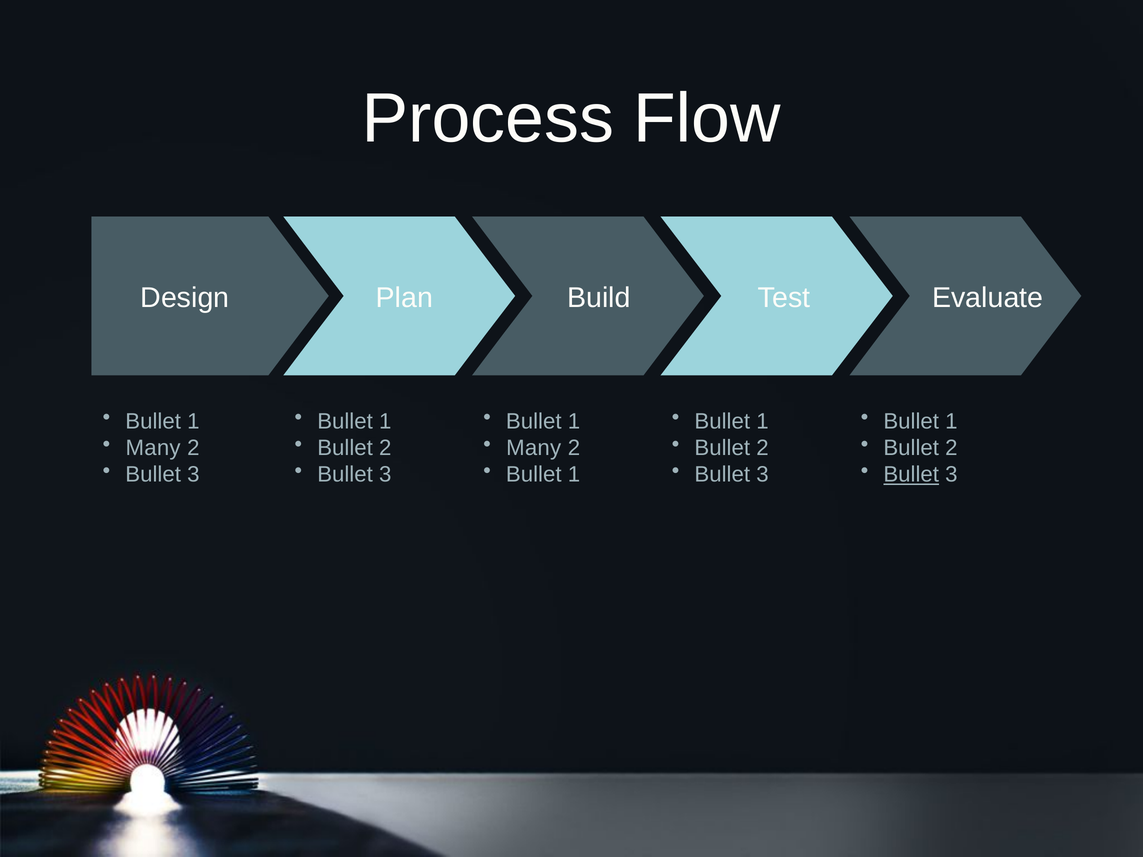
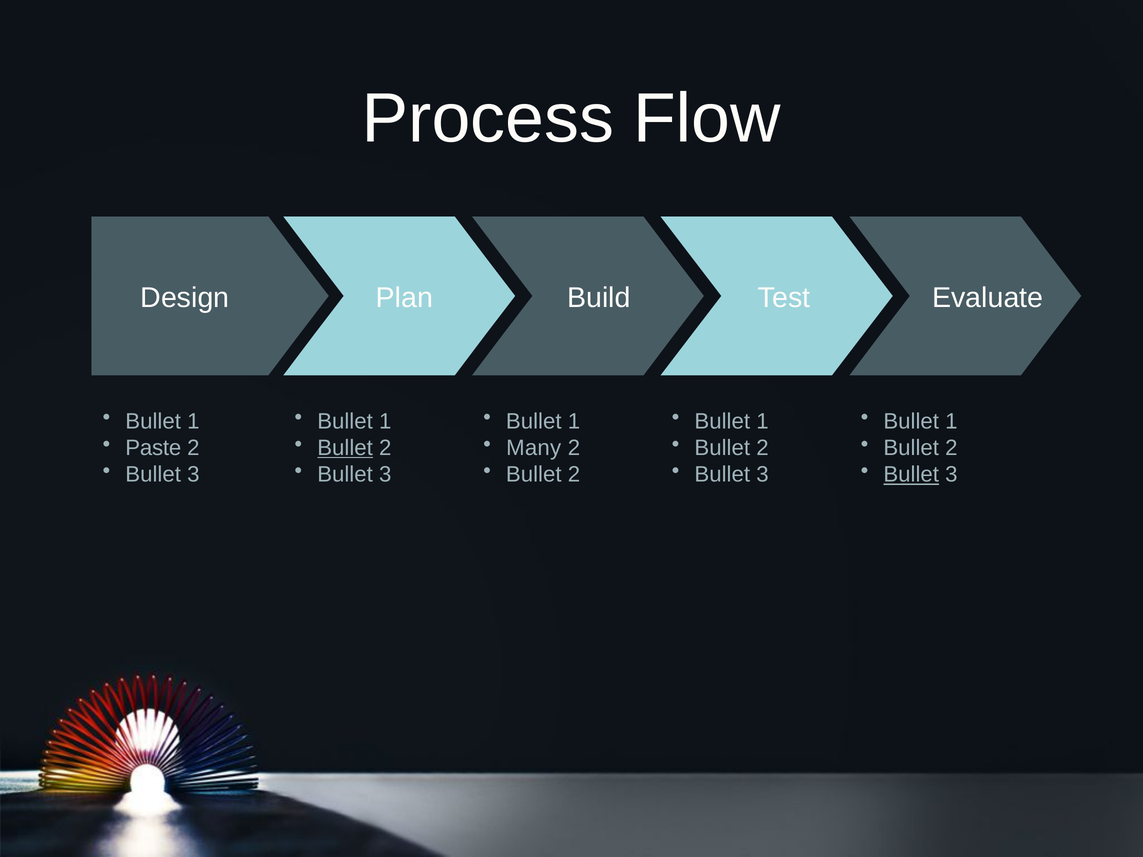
Many: Many -> Paste (153, 448)
Bullet underline: none -> present (345, 448)
1: 1 -> 2 (574, 475)
